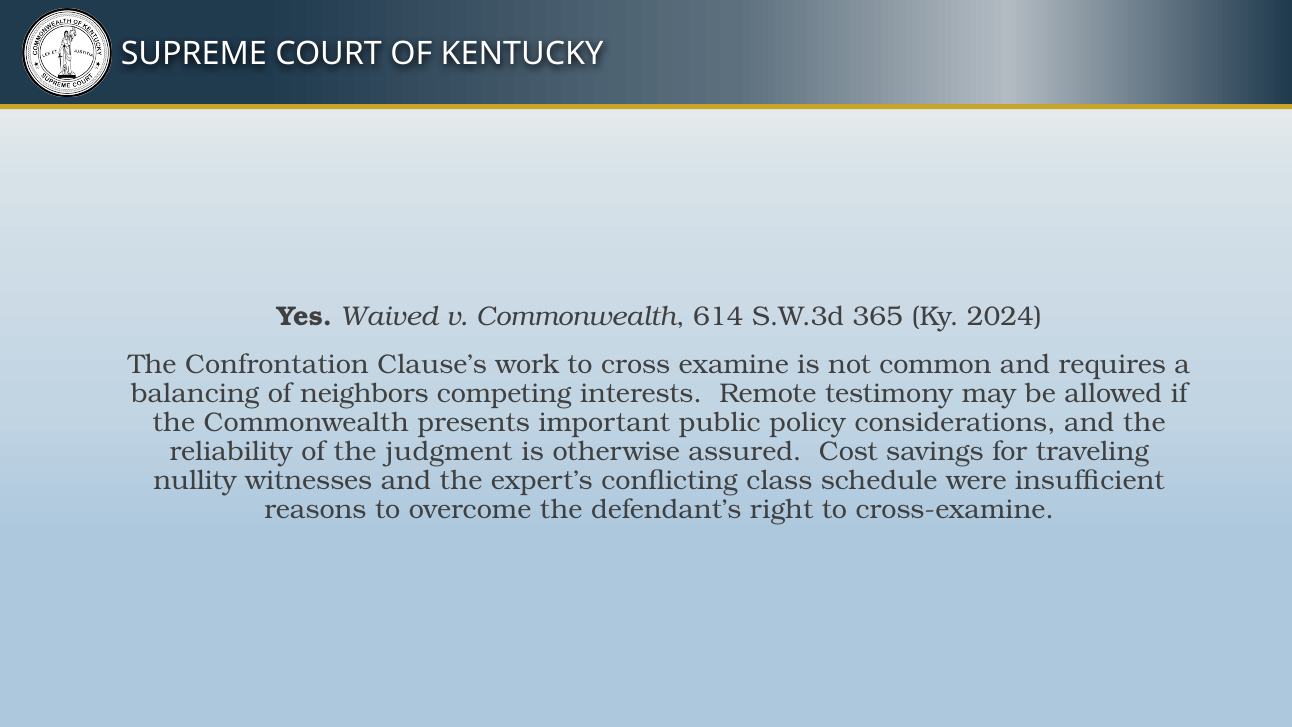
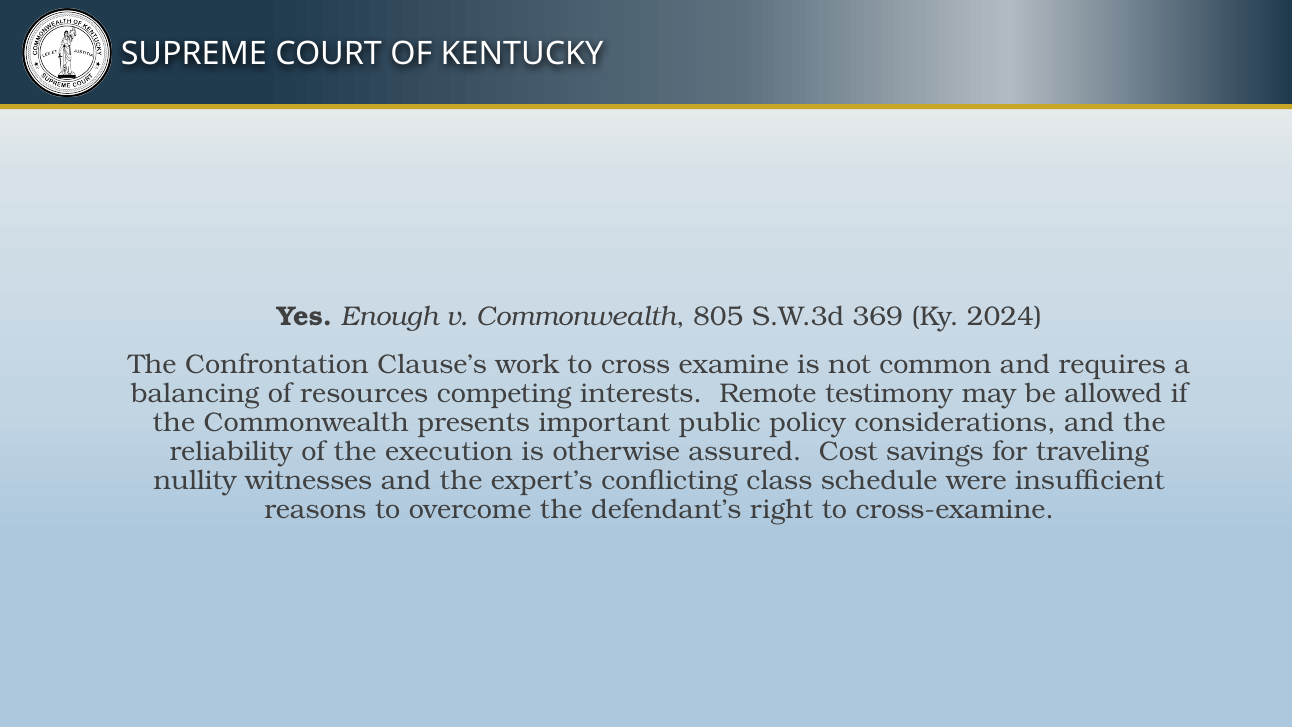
Waived: Waived -> Enough (389, 317)
614: 614 -> 805 (718, 317)
365: 365 -> 369 (878, 317)
neighbors: neighbors -> resources (364, 394)
judgment: judgment -> execution (449, 452)
